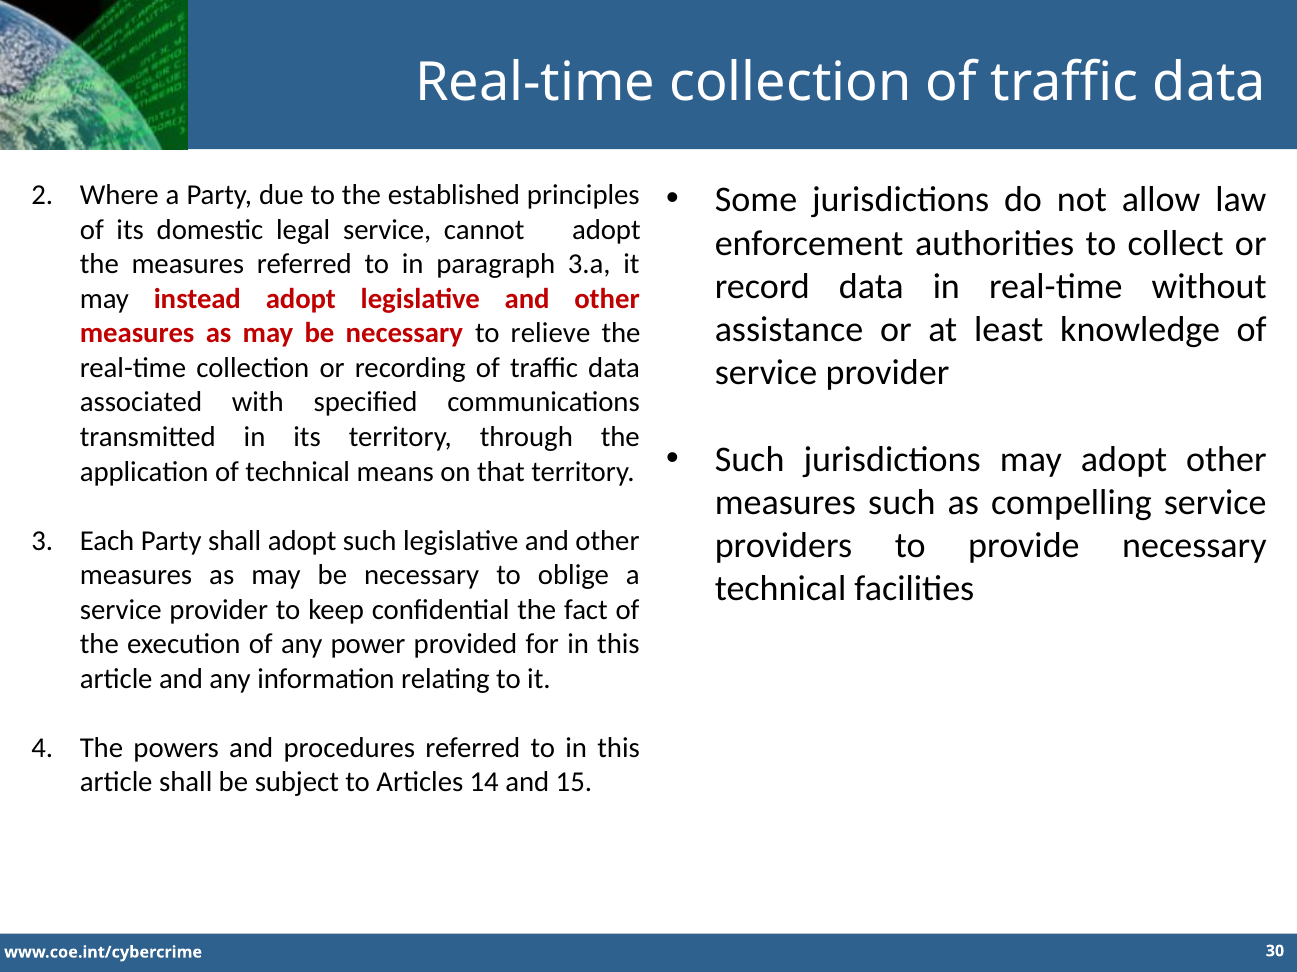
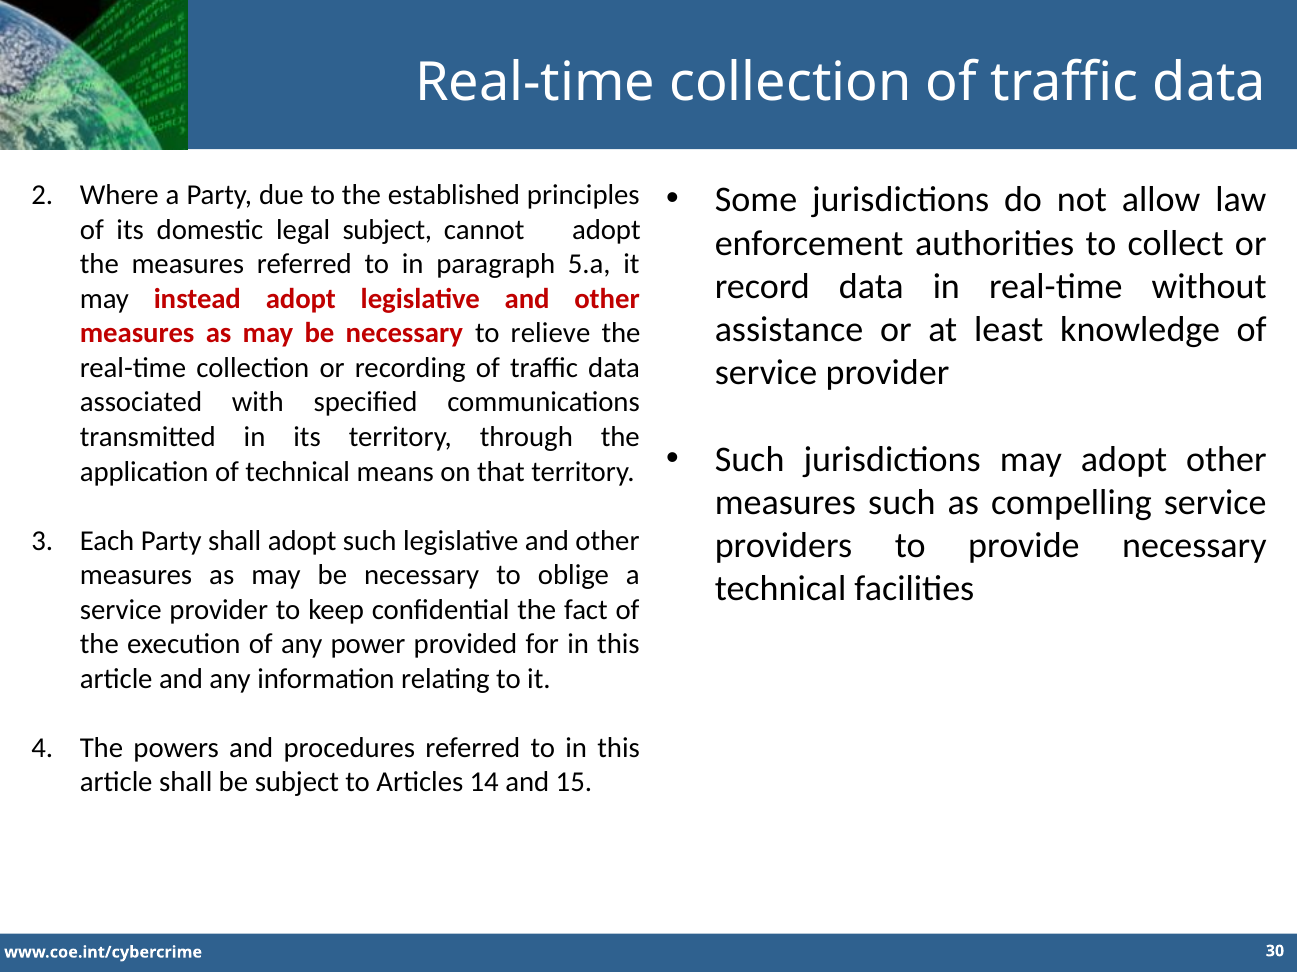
legal service: service -> subject (387, 230)
3.a: 3.a -> 5.a (589, 265)
